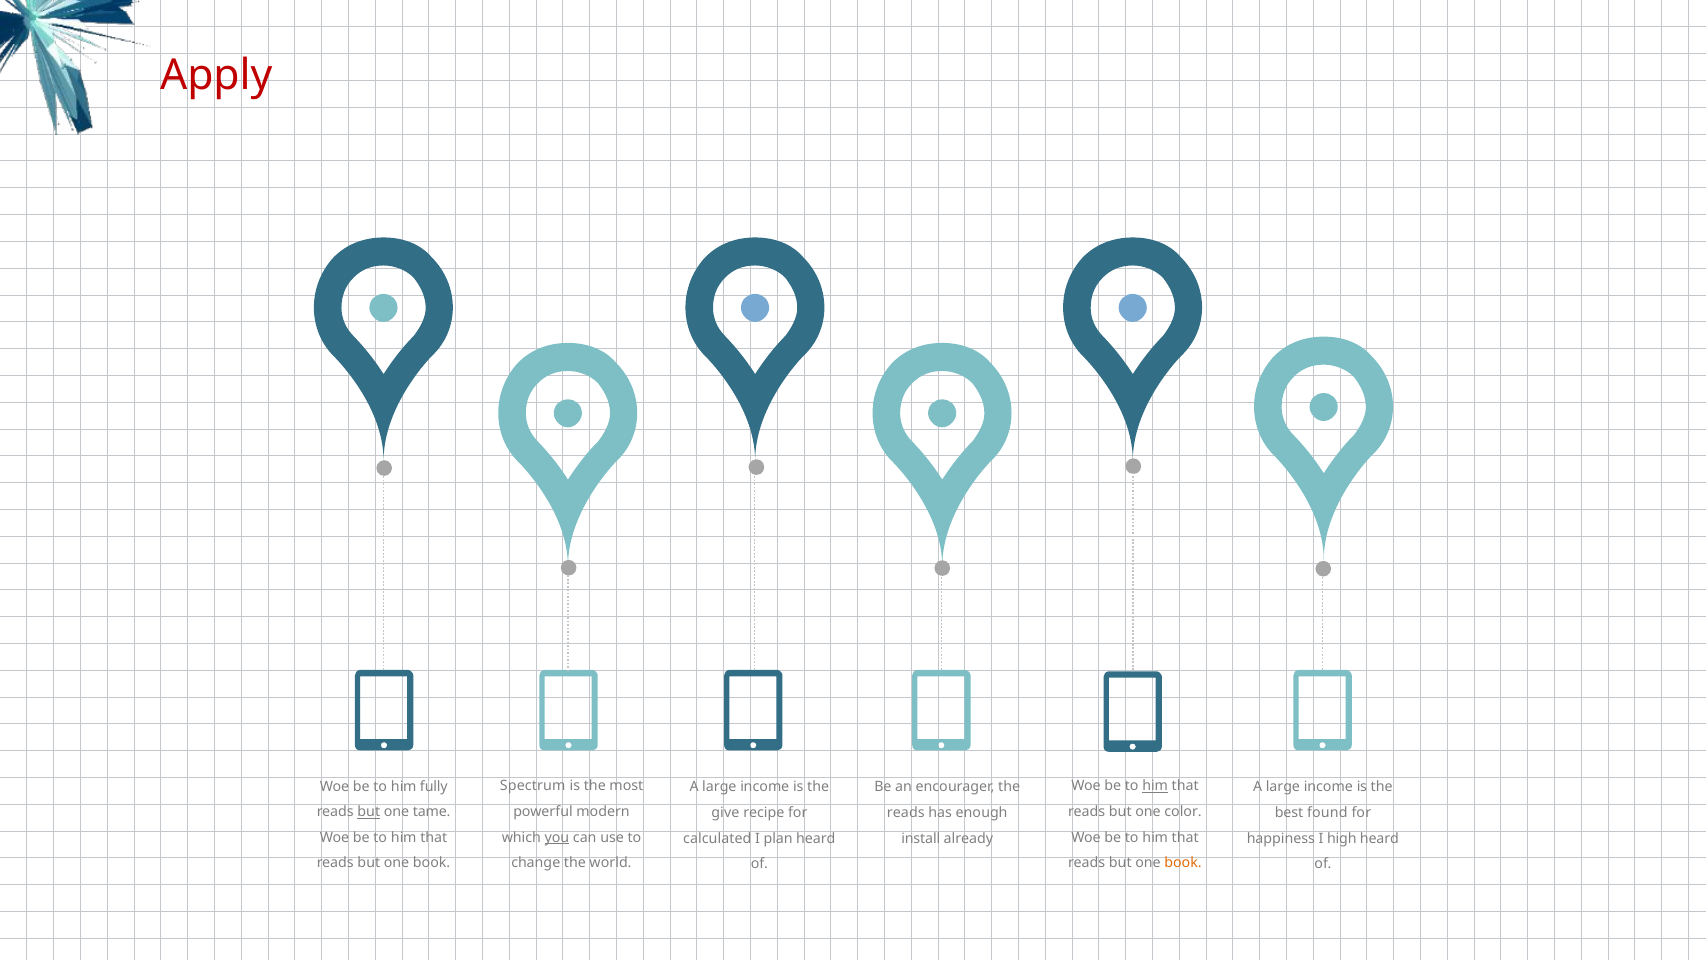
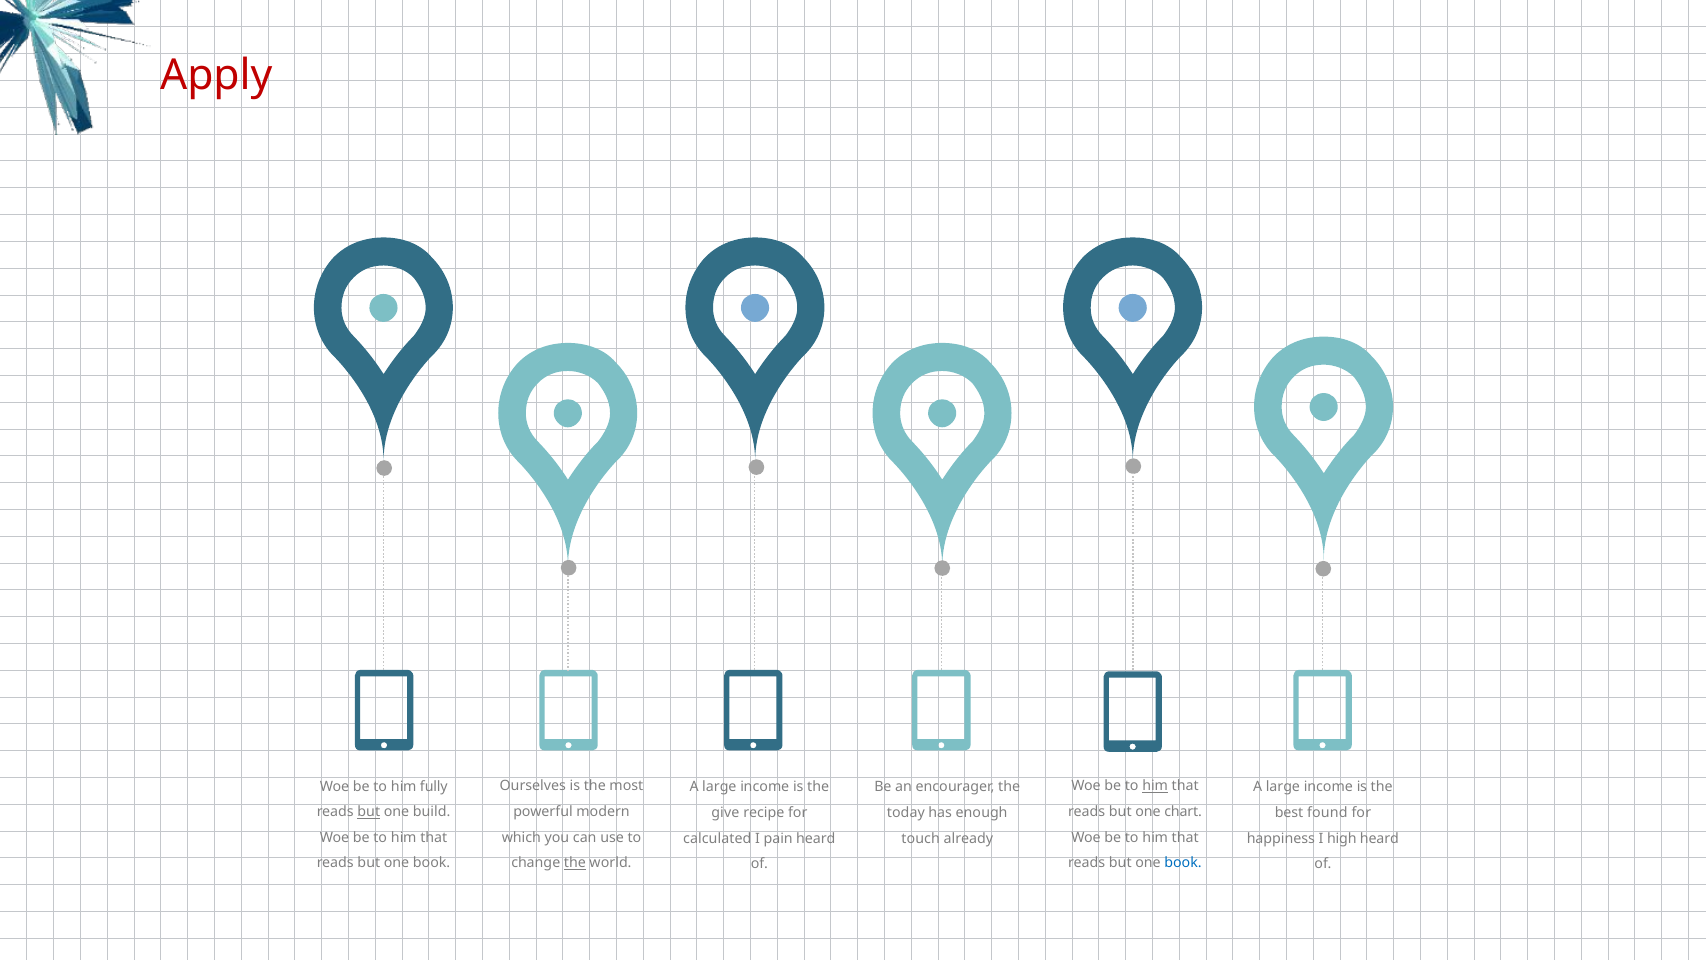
Spectrum: Spectrum -> Ourselves (533, 786)
tame: tame -> build (432, 812)
color: color -> chart (1183, 812)
reads: reads -> today (906, 812)
you underline: present -> none (557, 837)
plan: plan -> pain (778, 838)
install: install -> touch (921, 838)
the underline: none -> present (575, 863)
book colour: orange -> blue (1183, 863)
